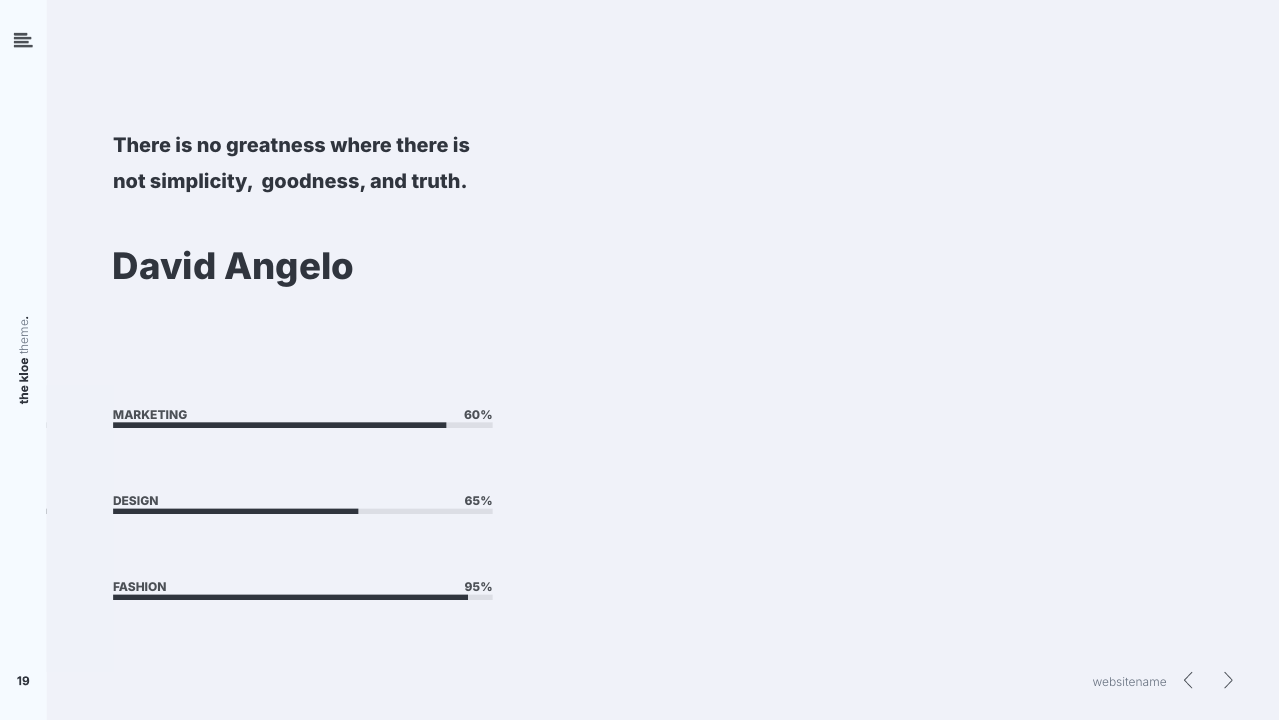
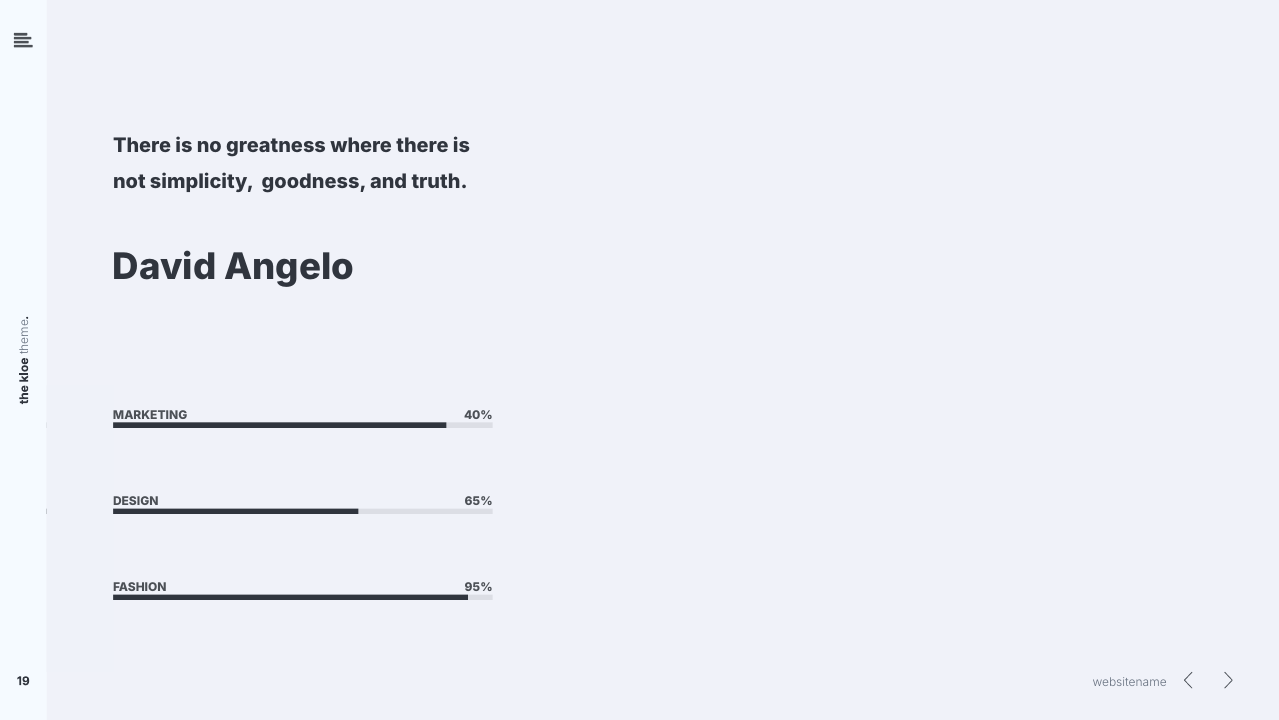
60%: 60% -> 40% (478, 415)
